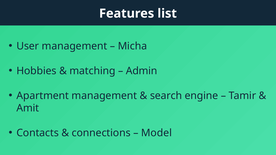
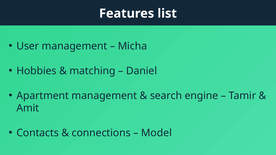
Admin: Admin -> Daniel (142, 71)
